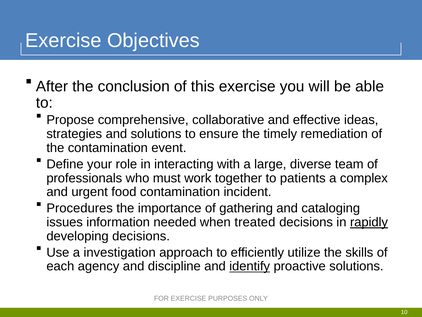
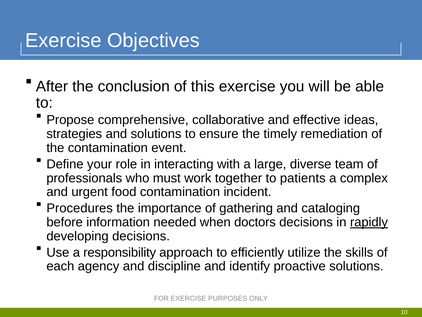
issues: issues -> before (65, 222)
treated: treated -> doctors (255, 222)
investigation: investigation -> responsibility (120, 252)
identify underline: present -> none (250, 266)
